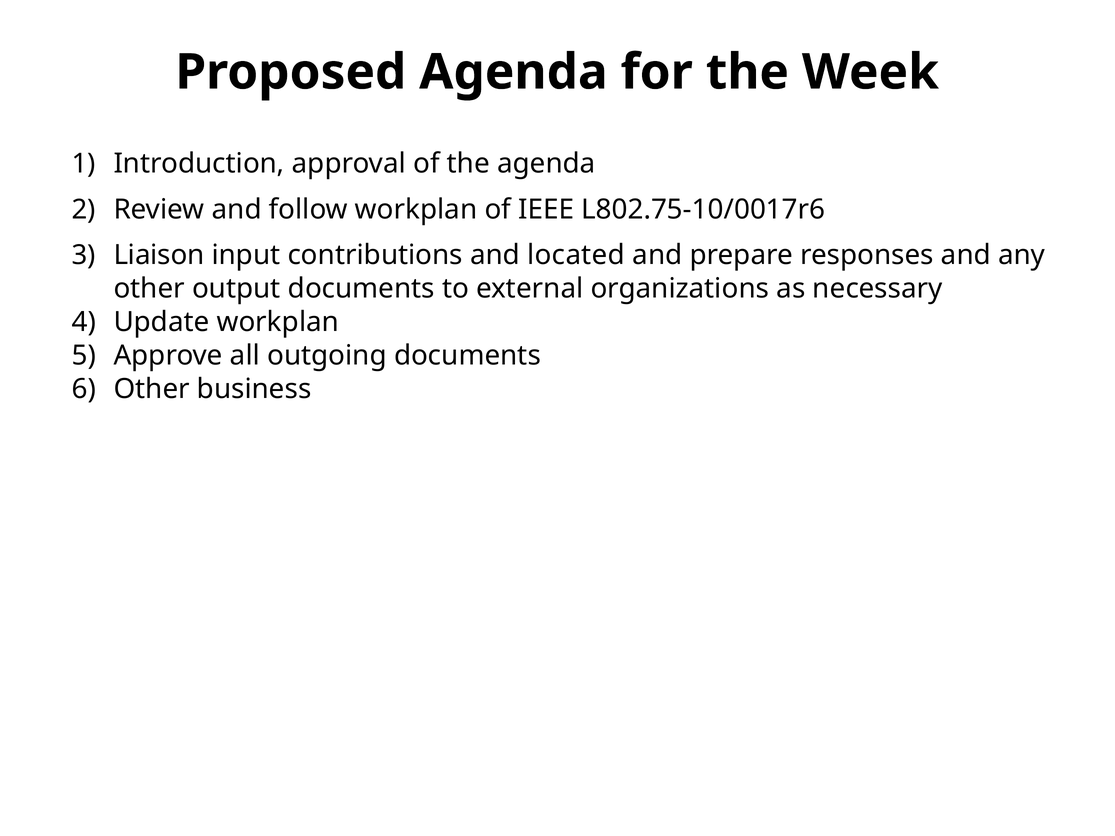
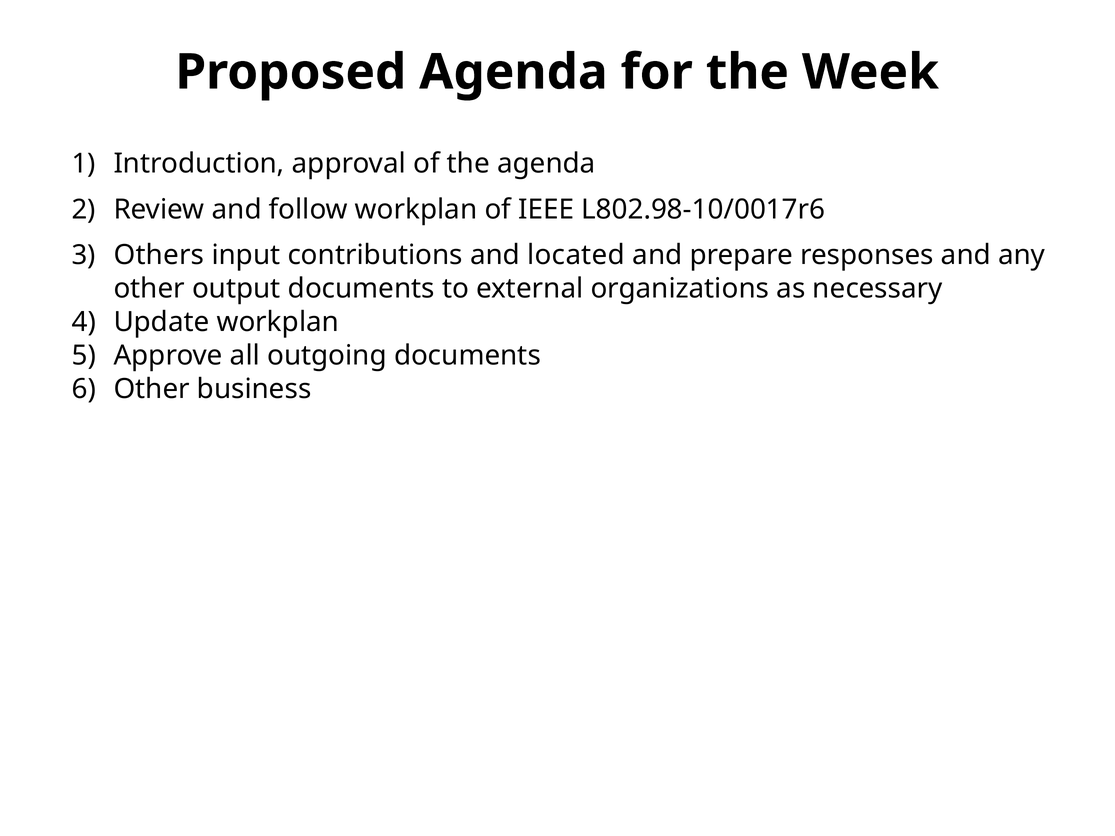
L802.75-10/0017r6: L802.75-10/0017r6 -> L802.98-10/0017r6 (703, 209)
Liaison: Liaison -> Others (159, 255)
